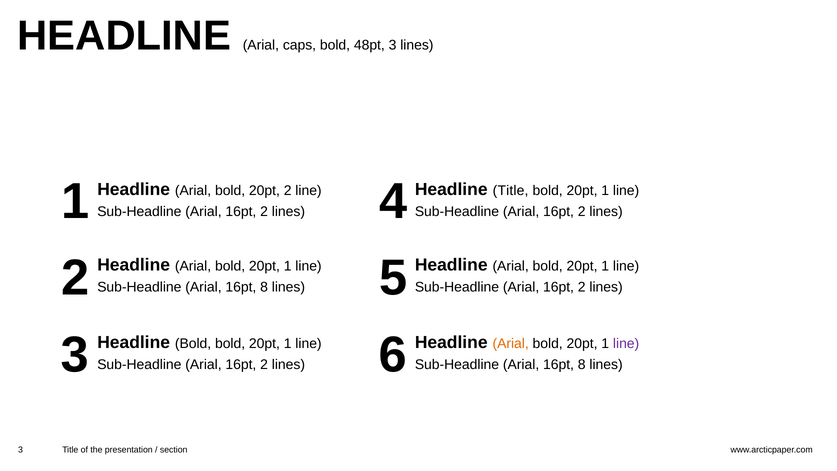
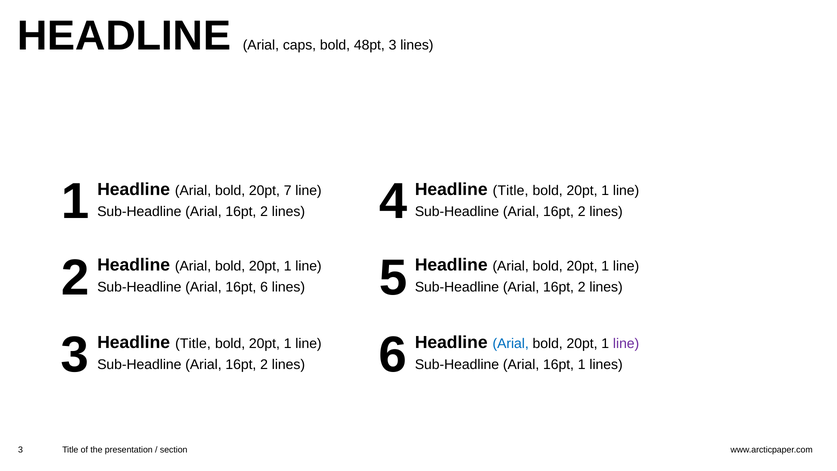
20pt 2: 2 -> 7 (288, 190)
8: 8 -> 6 (264, 287)
Bold: Bold -> Title (193, 343)
Arial colour: orange -> blue (511, 343)
8: 8 -> 1 (582, 365)
